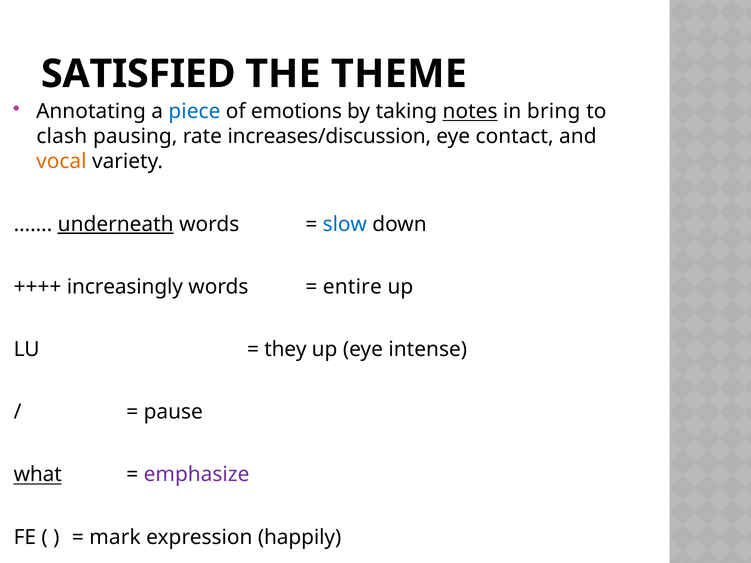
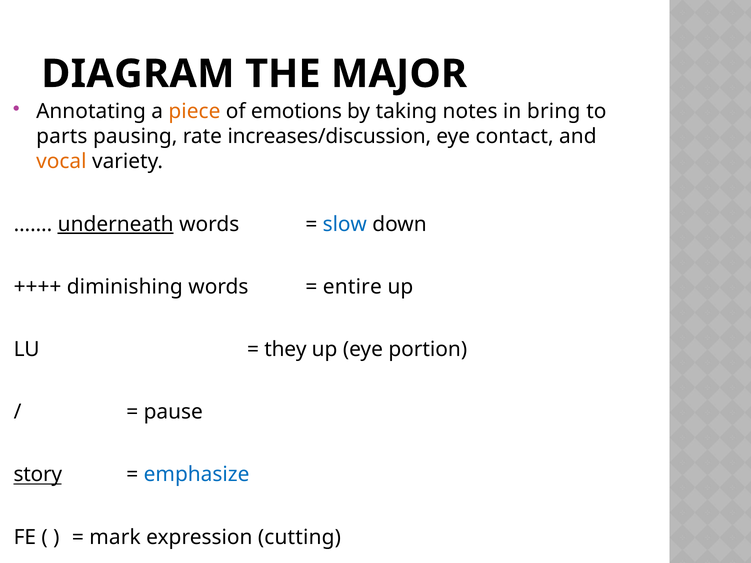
SATISFIED: SATISFIED -> DIAGRAM (138, 74)
THEME: THEME -> MAJOR (399, 74)
piece colour: blue -> orange (194, 112)
notes underline: present -> none (470, 112)
clash: clash -> parts (62, 137)
increasingly: increasingly -> diminishing (125, 287)
intense: intense -> portion (428, 350)
what: what -> story (38, 475)
emphasize colour: purple -> blue (197, 475)
happily: happily -> cutting (299, 537)
